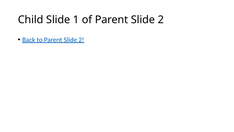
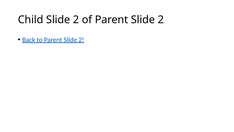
Child Slide 1: 1 -> 2 (76, 20)
